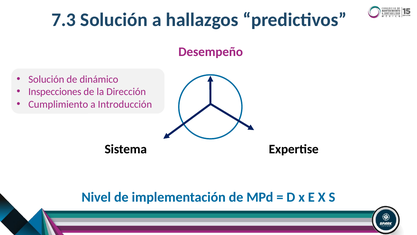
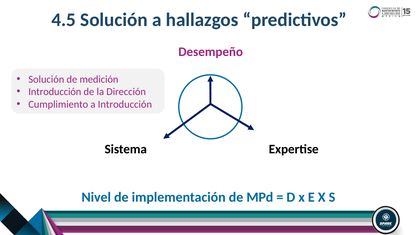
7.3: 7.3 -> 4.5 (64, 20)
dinámico: dinámico -> medición (99, 79)
Inspecciones: Inspecciones -> Introducción (55, 92)
